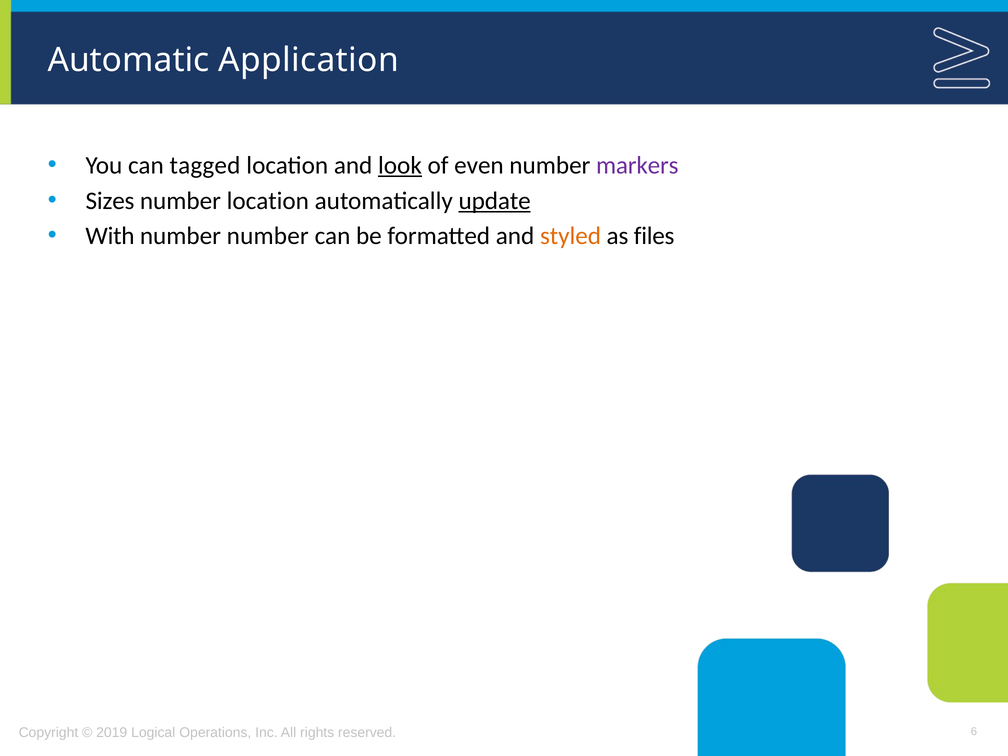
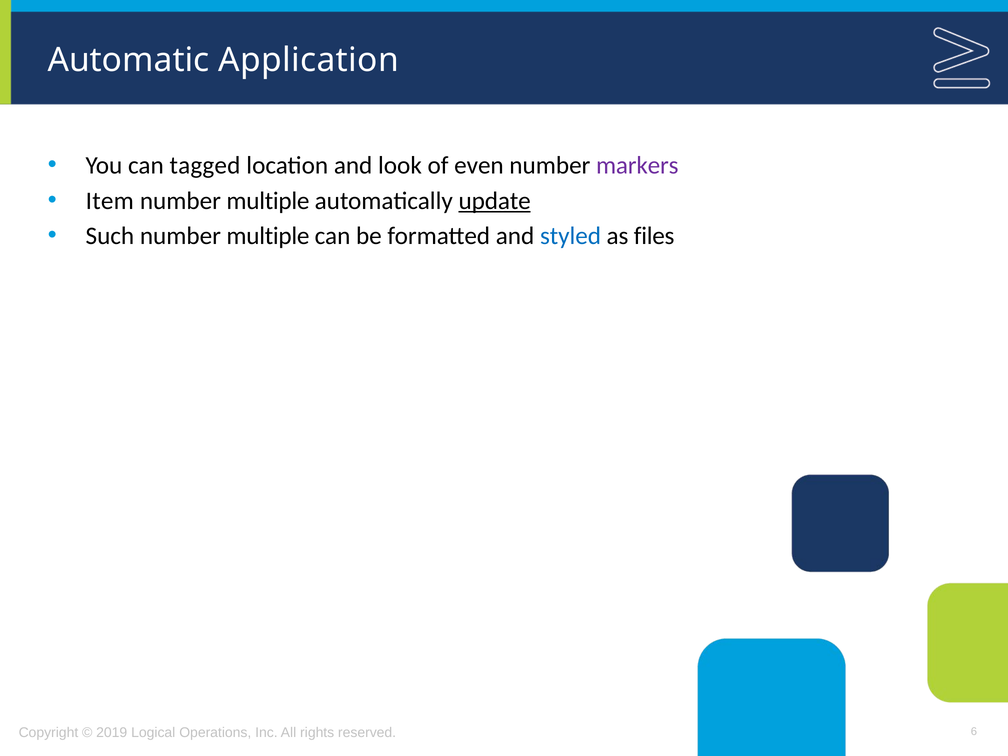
look underline: present -> none (400, 165)
Sizes: Sizes -> Item (110, 201)
location: location -> multiple (268, 201)
With: With -> Such (110, 236)
number: number -> multiple (268, 236)
styled colour: orange -> blue (571, 236)
